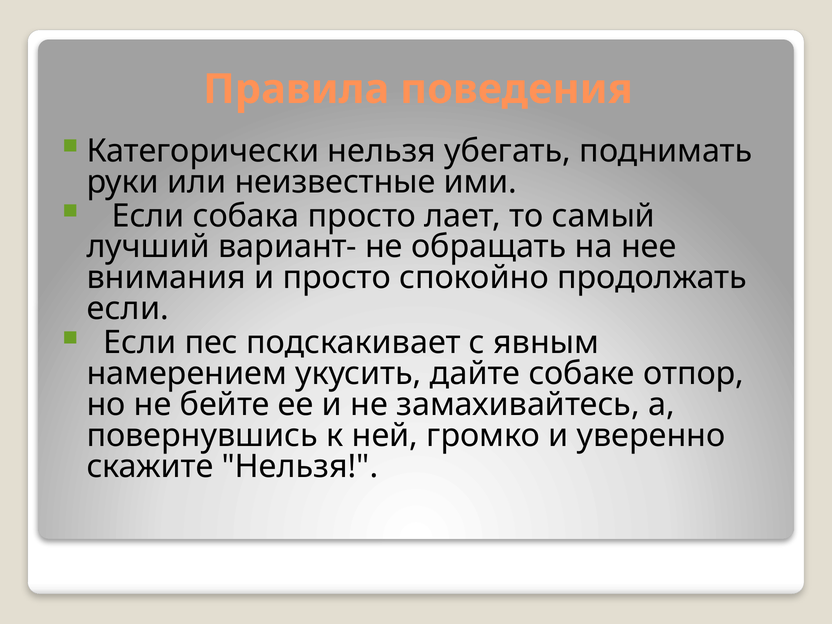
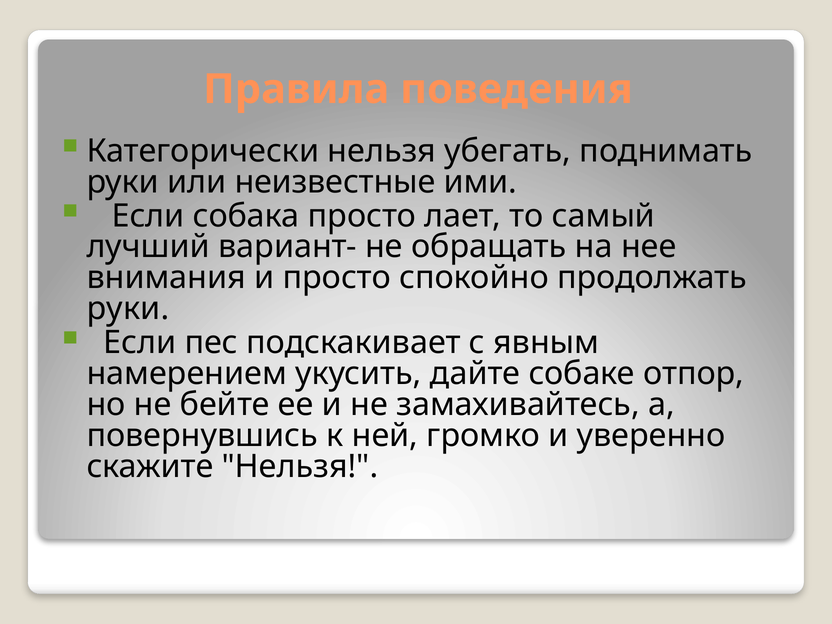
если: если -> руки (128, 309)
